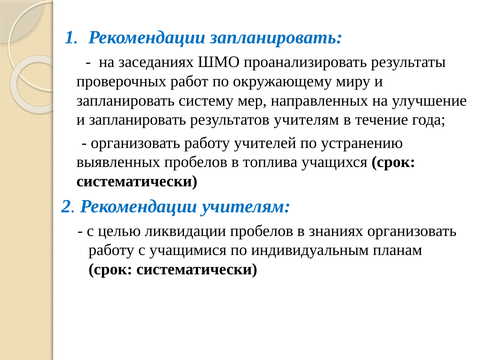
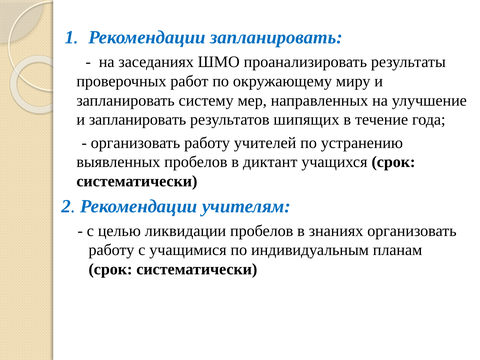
результатов учителям: учителям -> шипящих (306, 120)
топлива: топлива -> диктант (270, 162)
